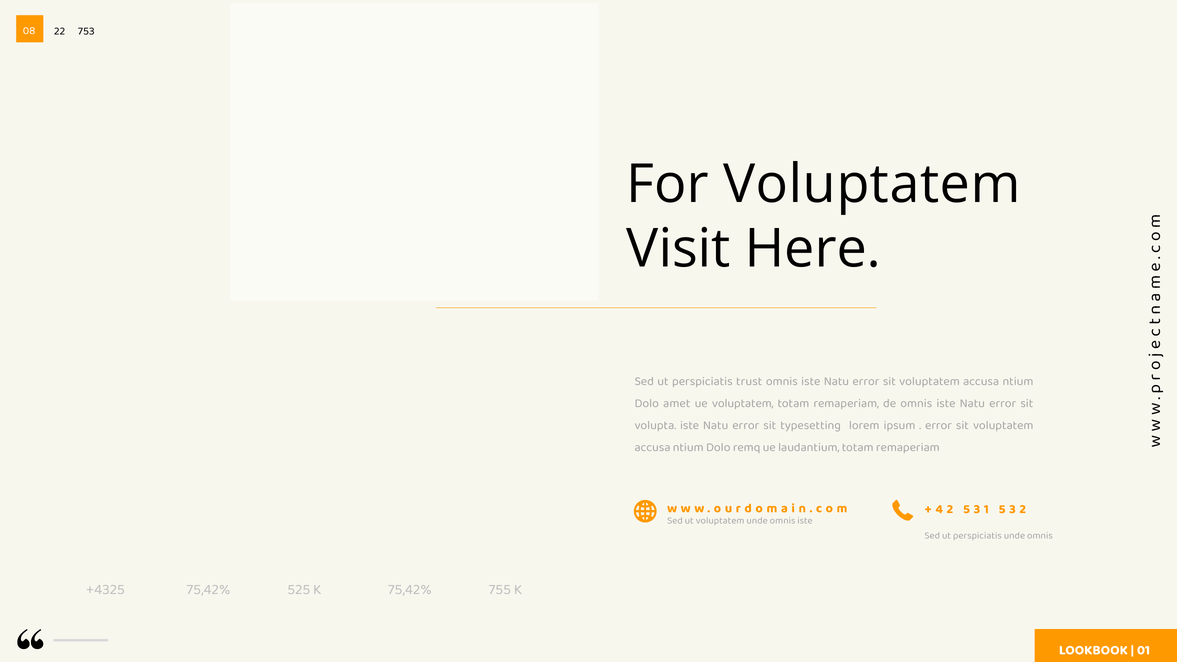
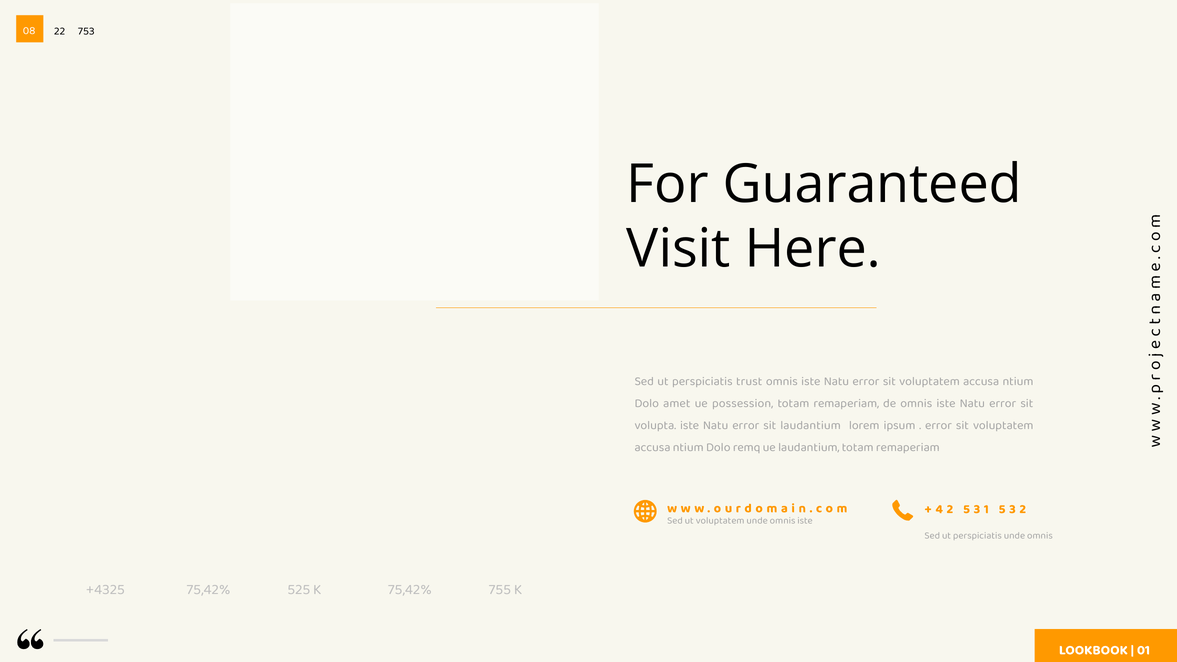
For Voluptatem: Voluptatem -> Guaranteed (872, 184)
ue voluptatem: voluptatem -> possession (743, 403)
sit typesetting: typesetting -> laudantium (811, 425)
